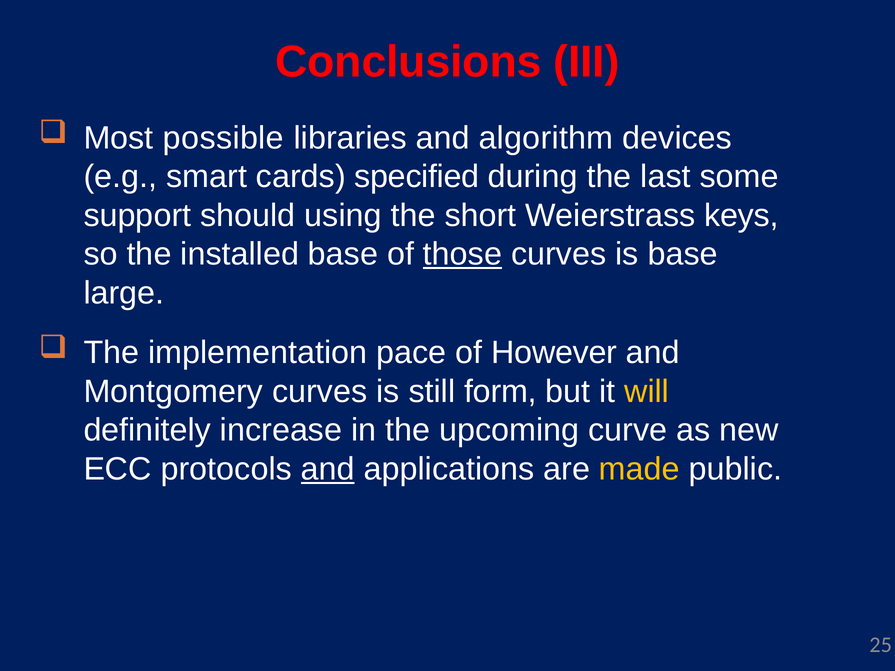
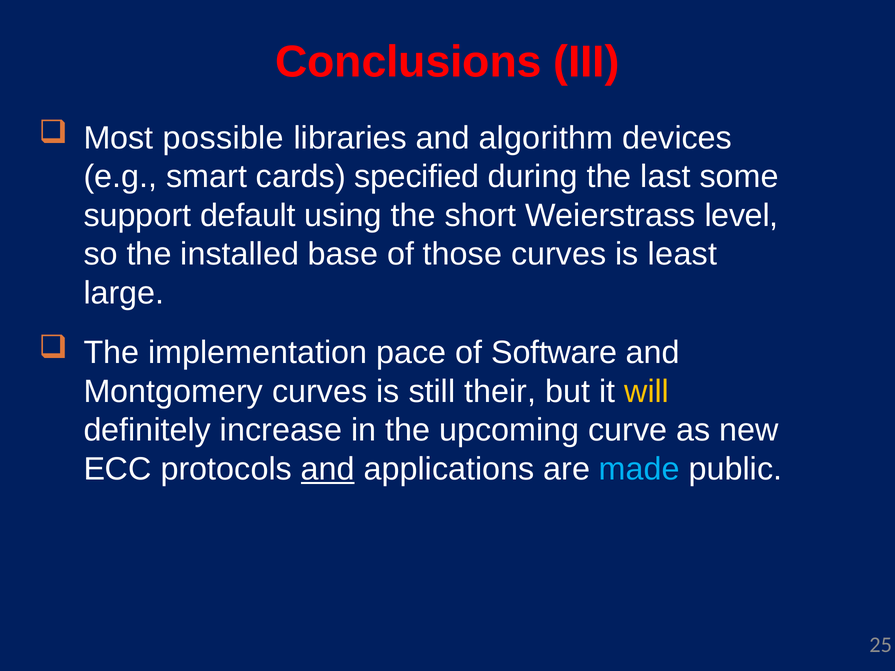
should: should -> default (248, 216)
keys: keys -> level (741, 216)
those underline: present -> none (463, 254)
is base: base -> least (682, 254)
However: However -> Software (554, 353)
form: form -> their (500, 392)
made colour: yellow -> light blue (639, 469)
